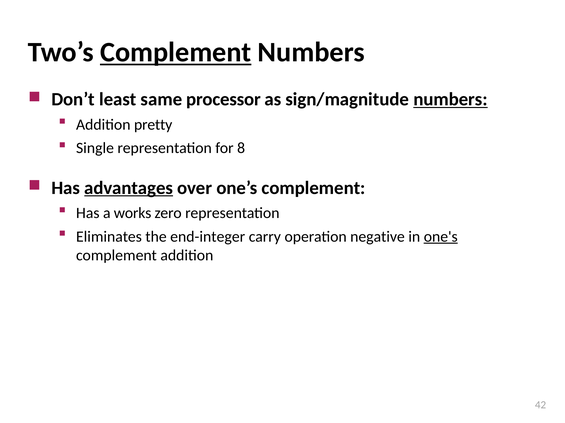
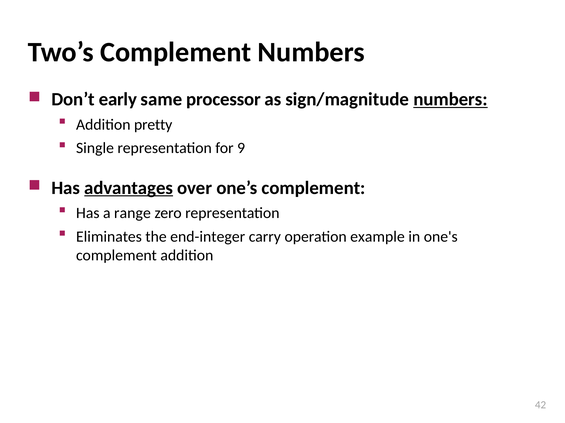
Complement underline: present -> none (176, 52)
least: least -> early (118, 100)
8: 8 -> 9 (241, 148)
works: works -> range (132, 213)
negative: negative -> example (377, 237)
one's underline: present -> none (441, 237)
